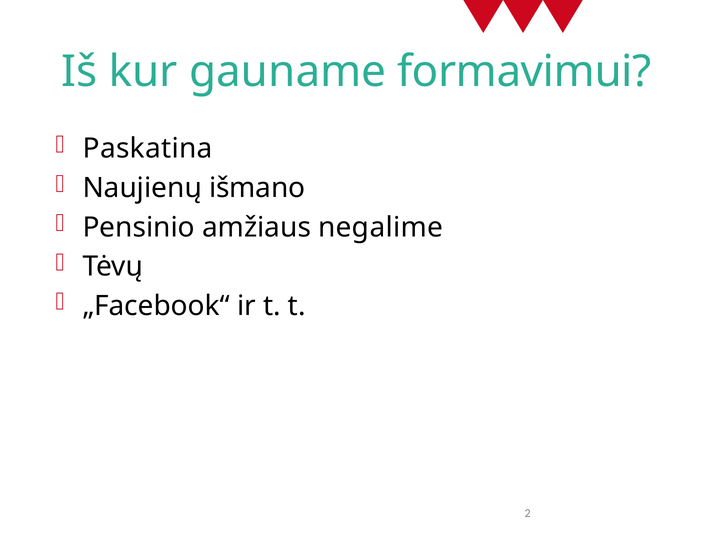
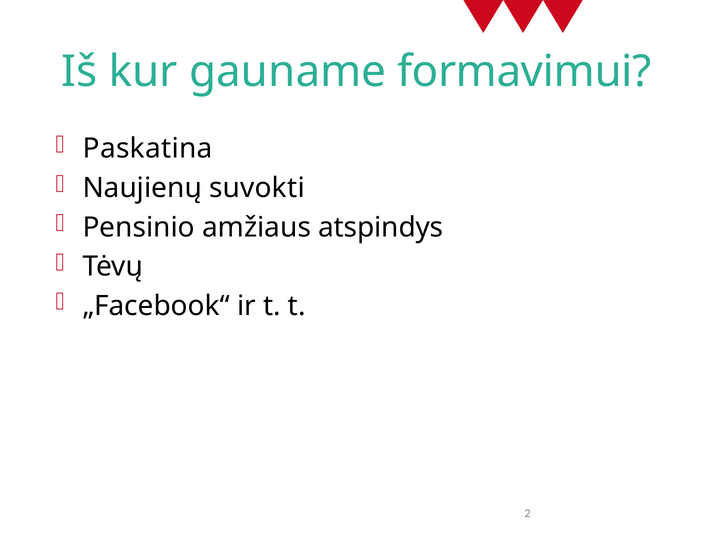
išmano: išmano -> suvokti (257, 188)
negalime: negalime -> atspindys (381, 227)
